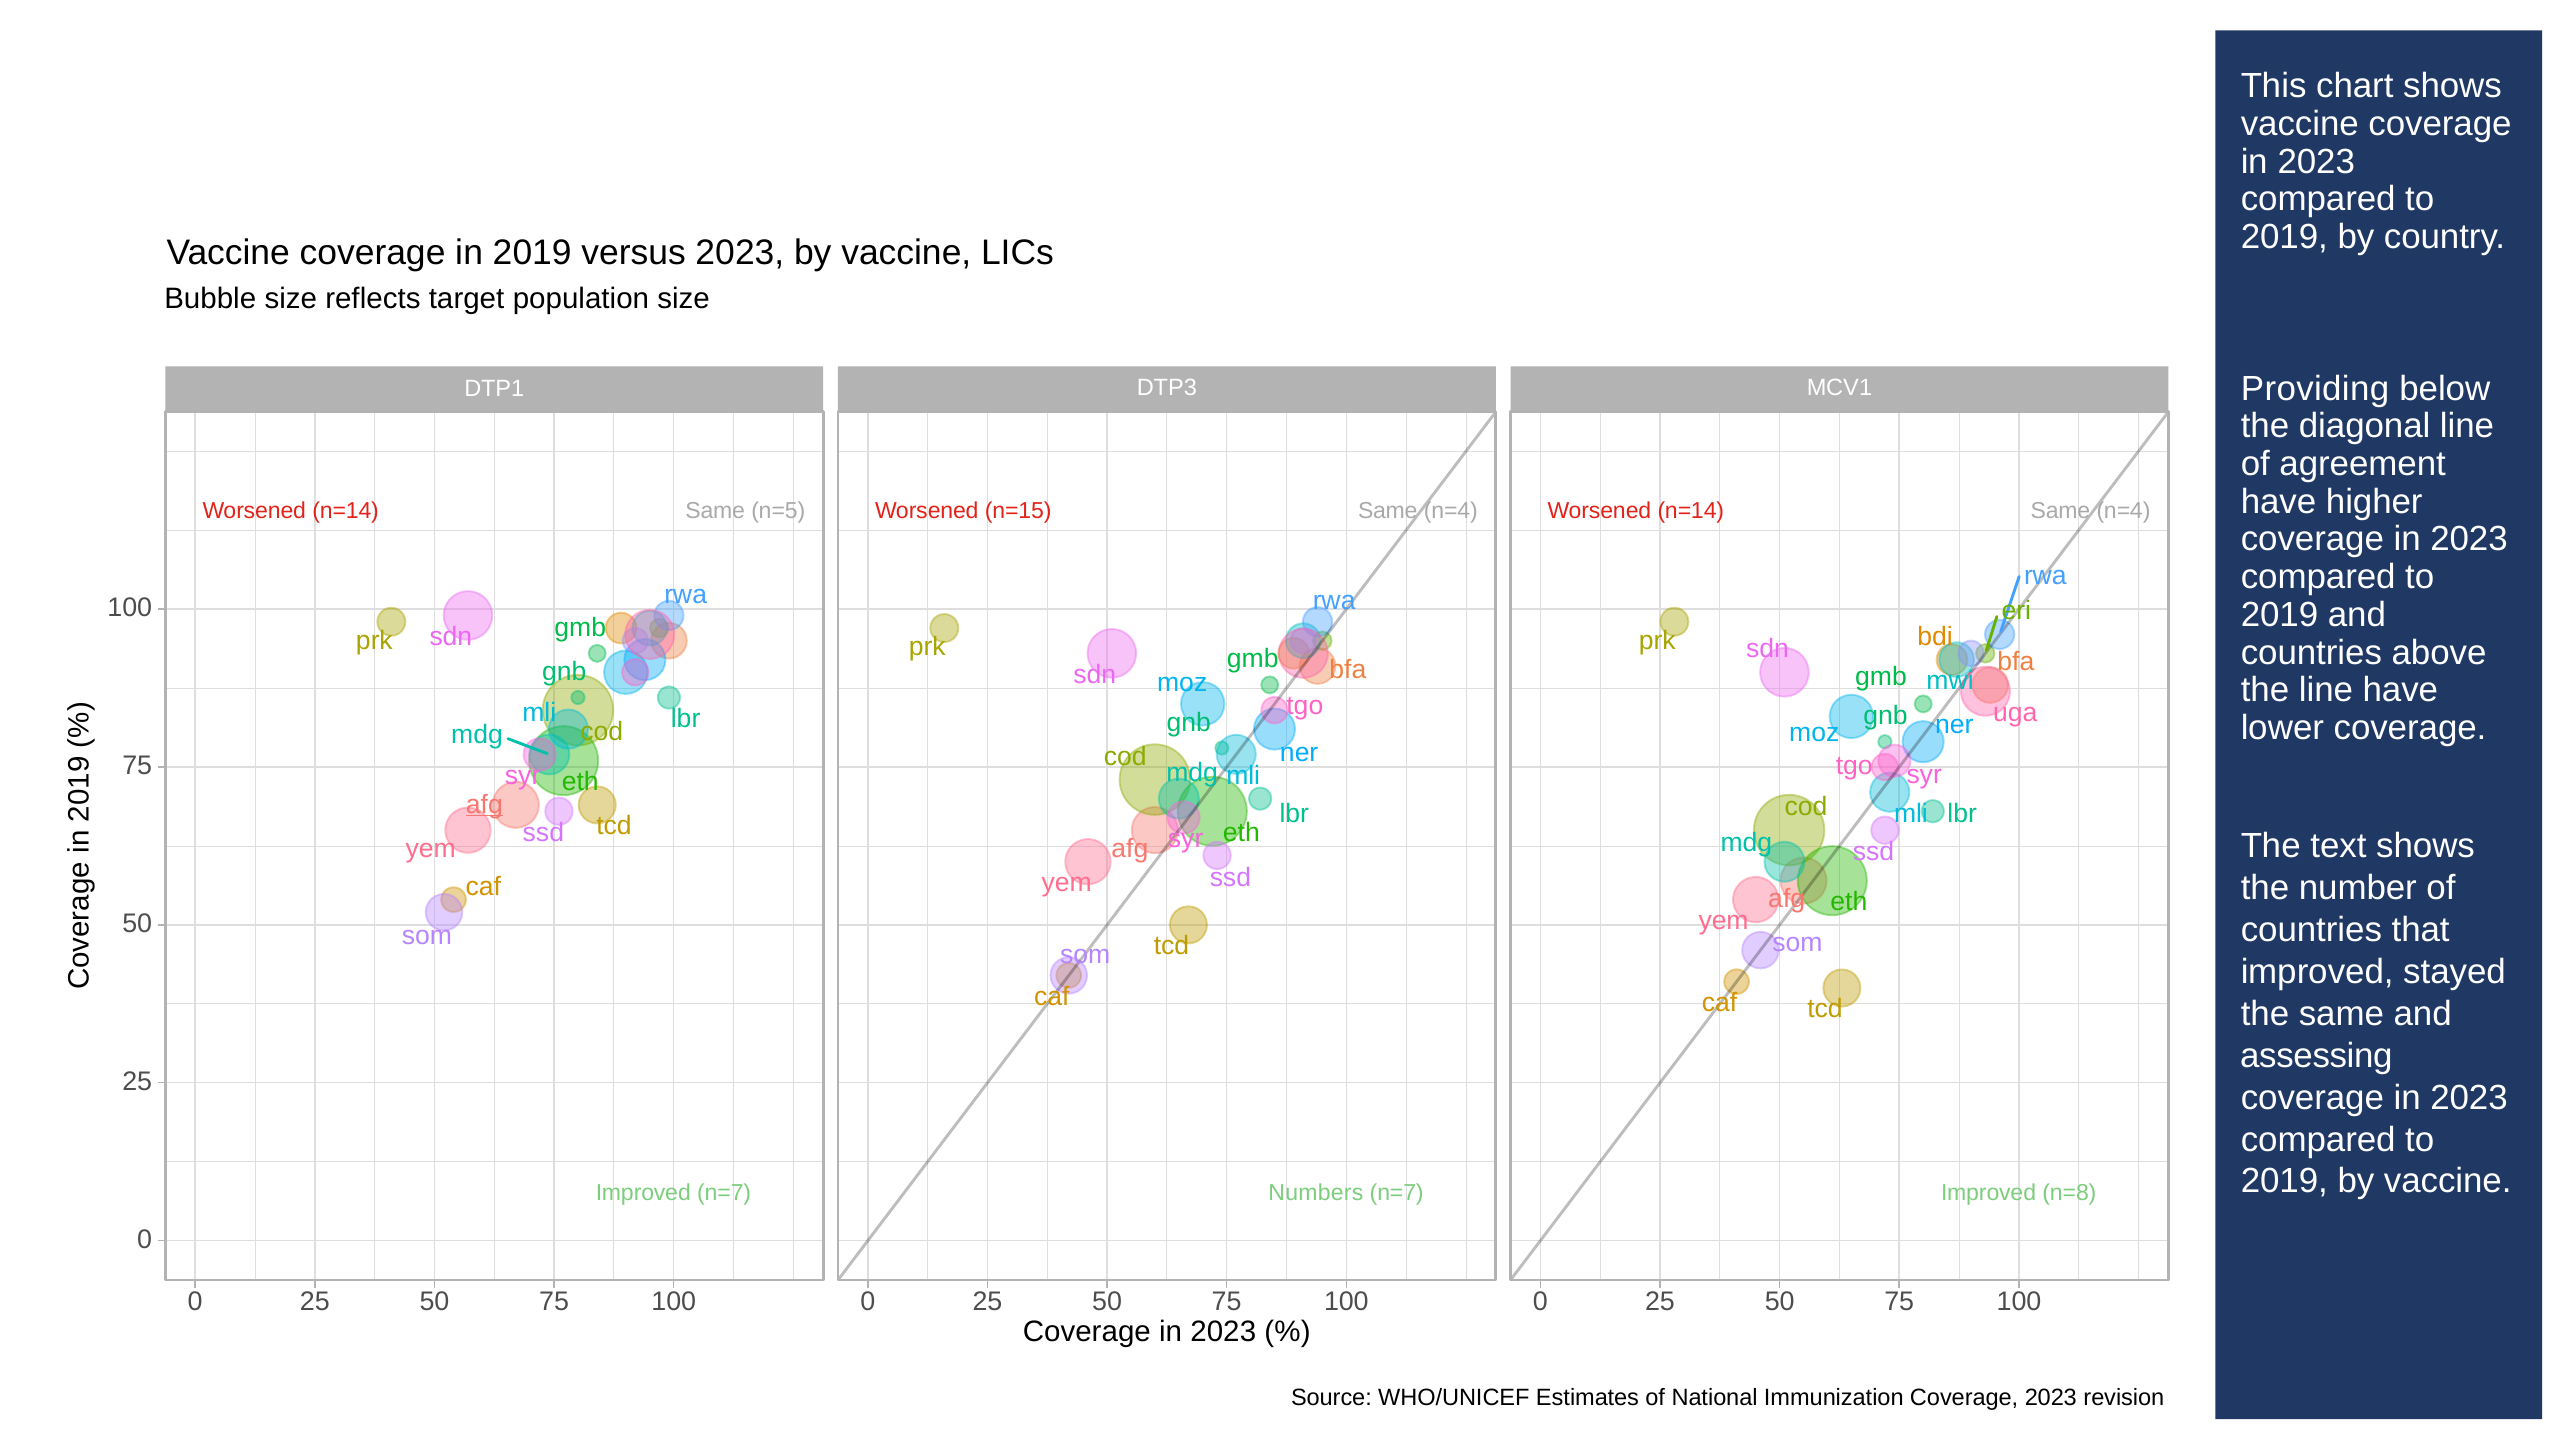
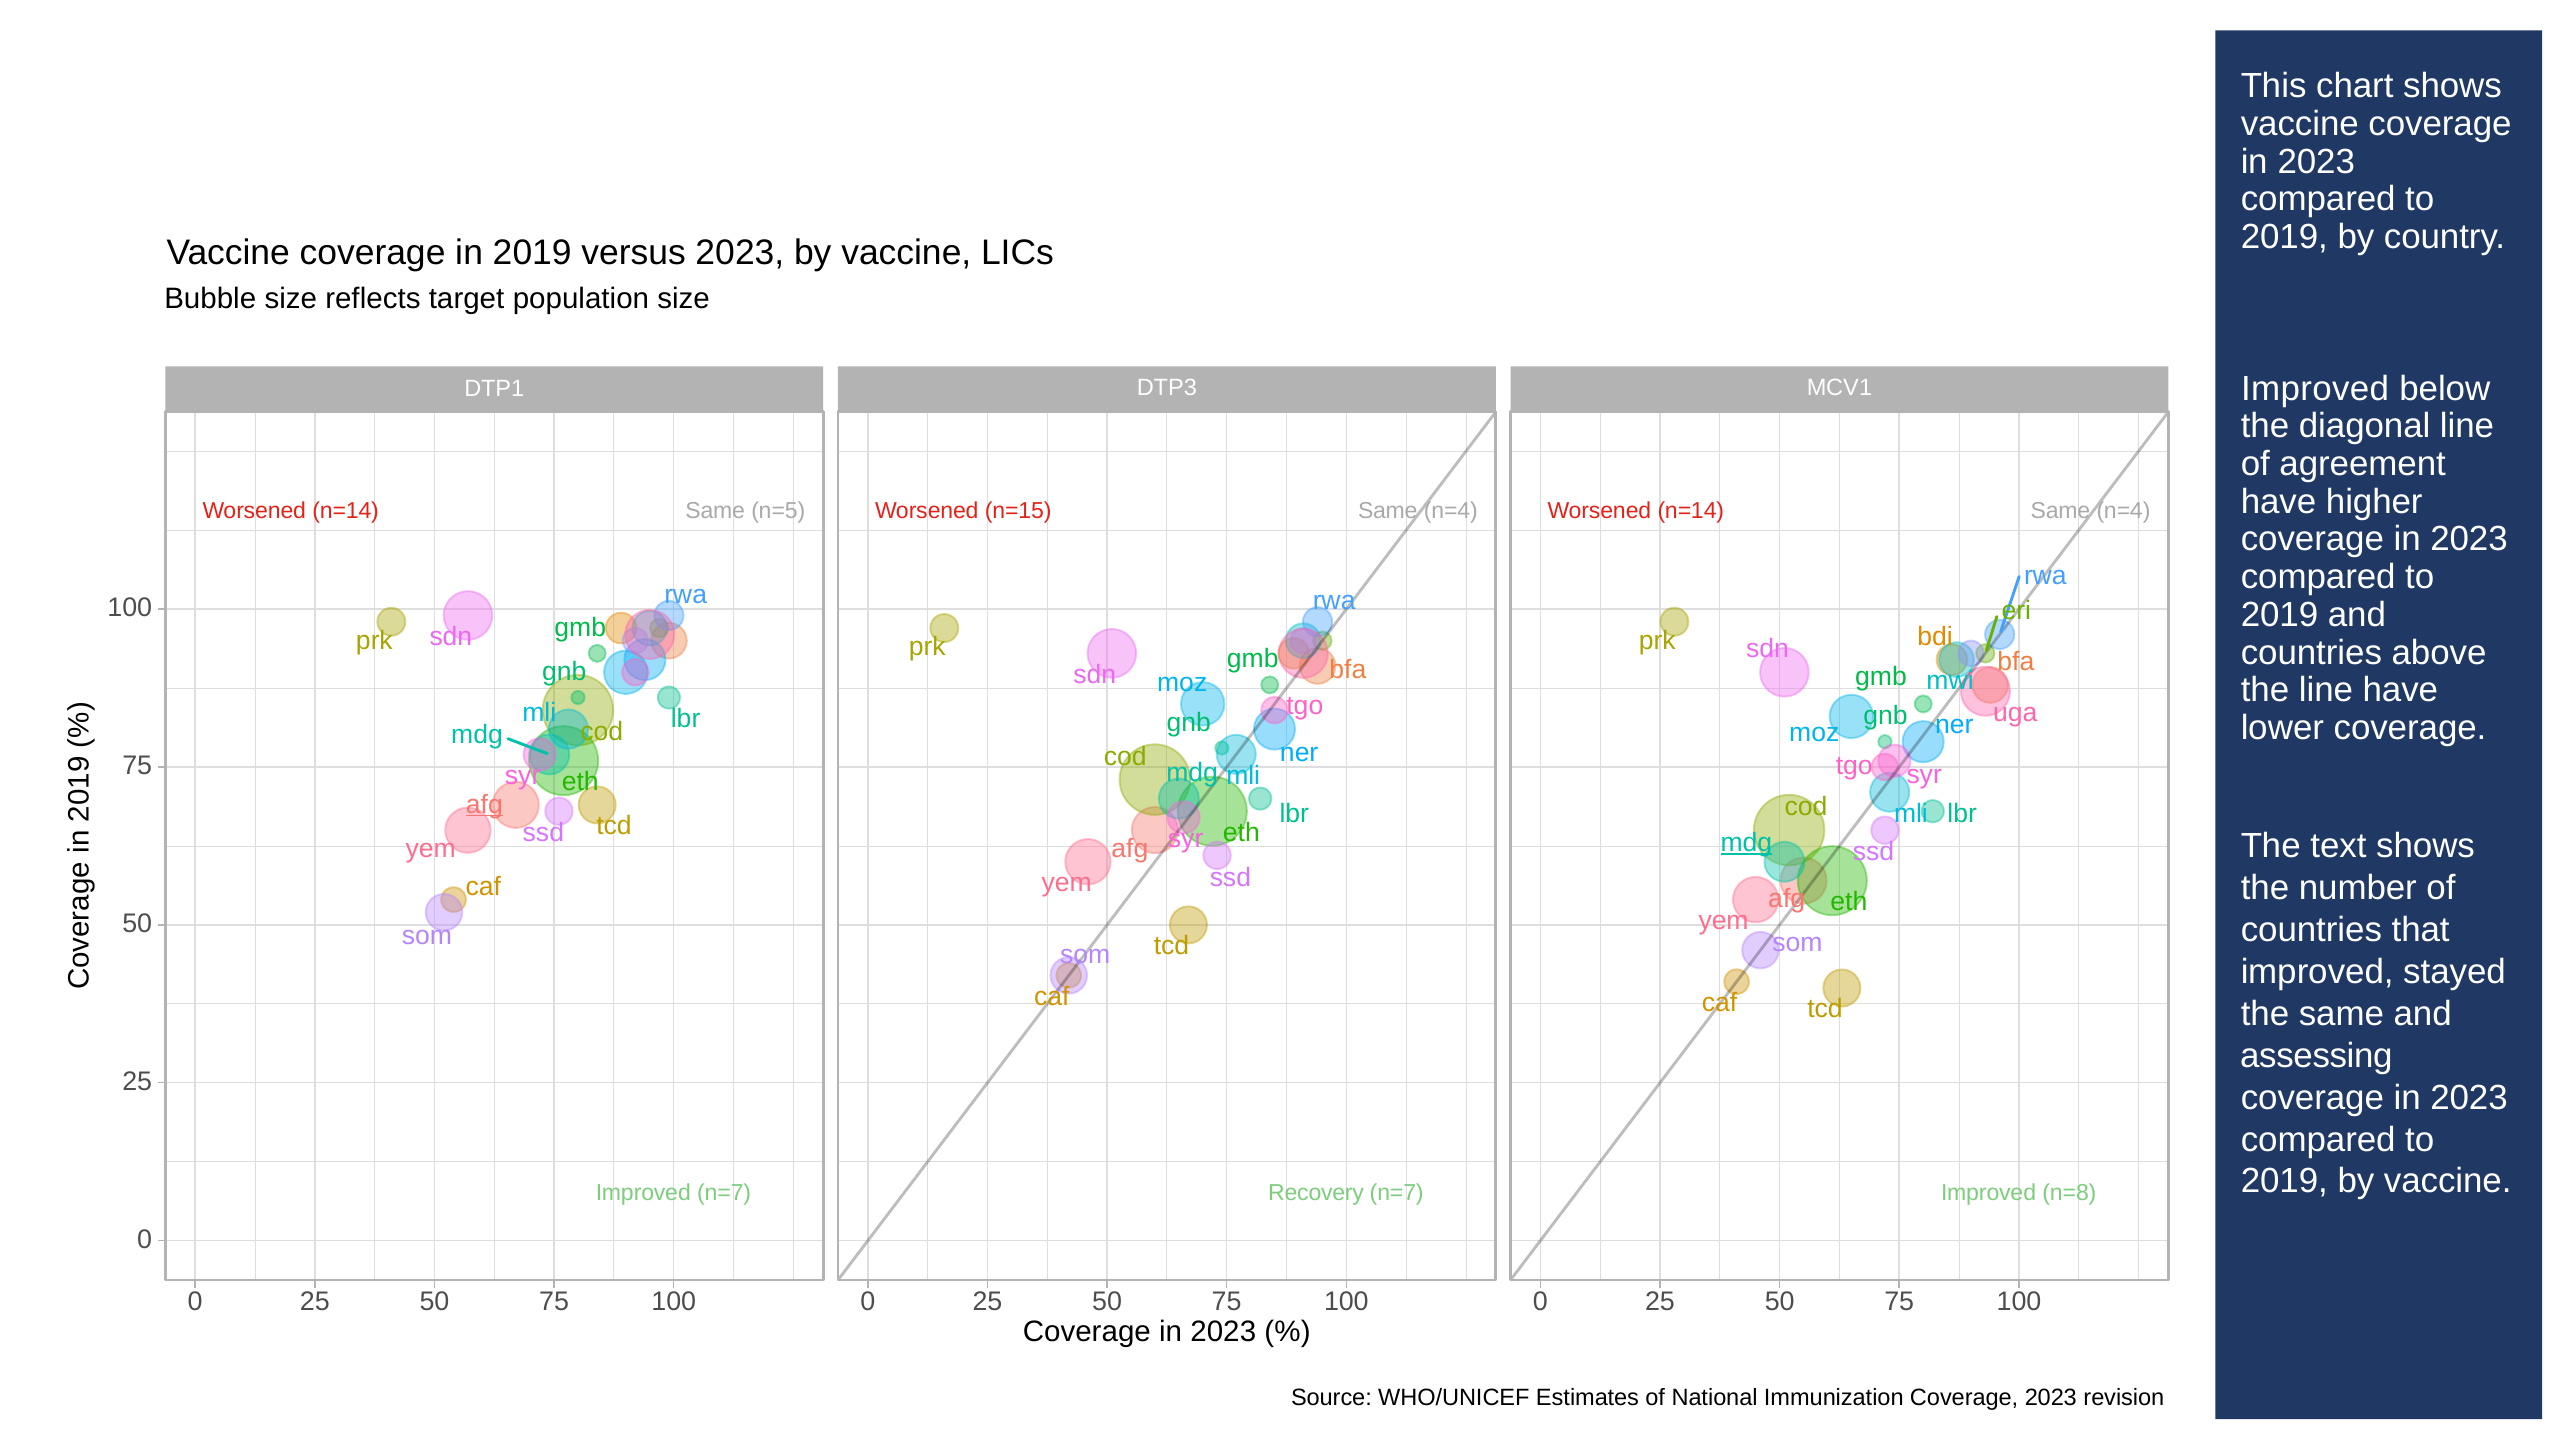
Providing: Providing -> Improved (2315, 388)
mdg underline: none -> present (1746, 843)
Numbers: Numbers -> Recovery (1316, 1193)
